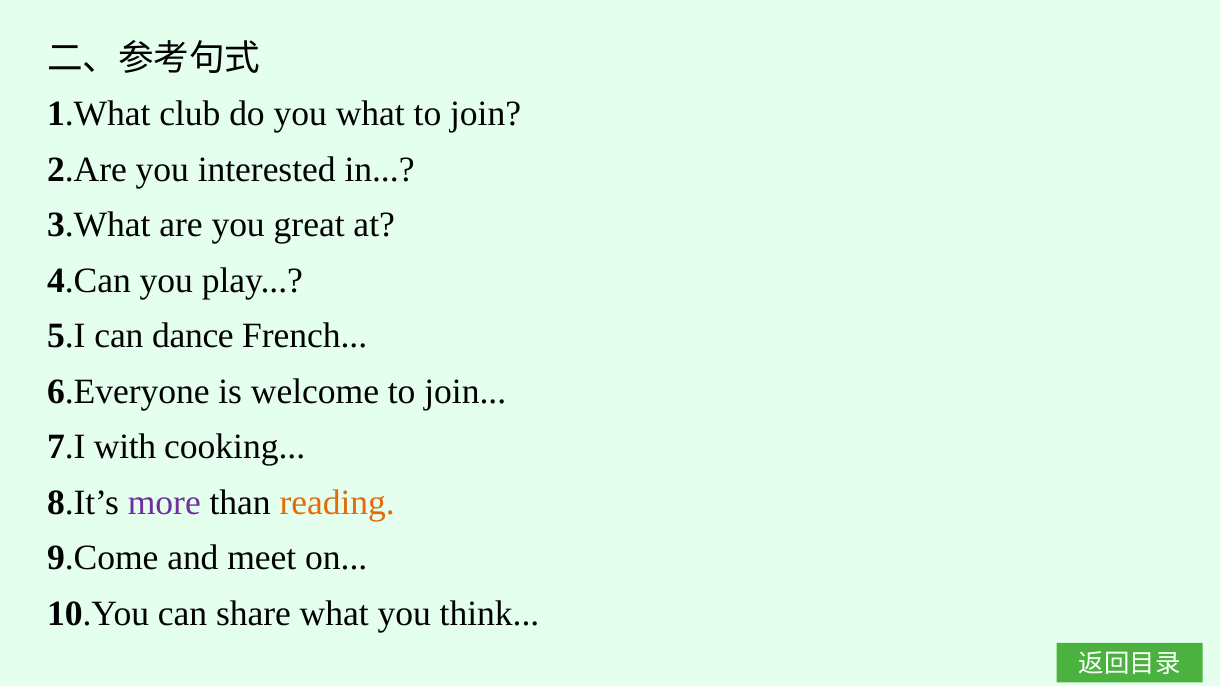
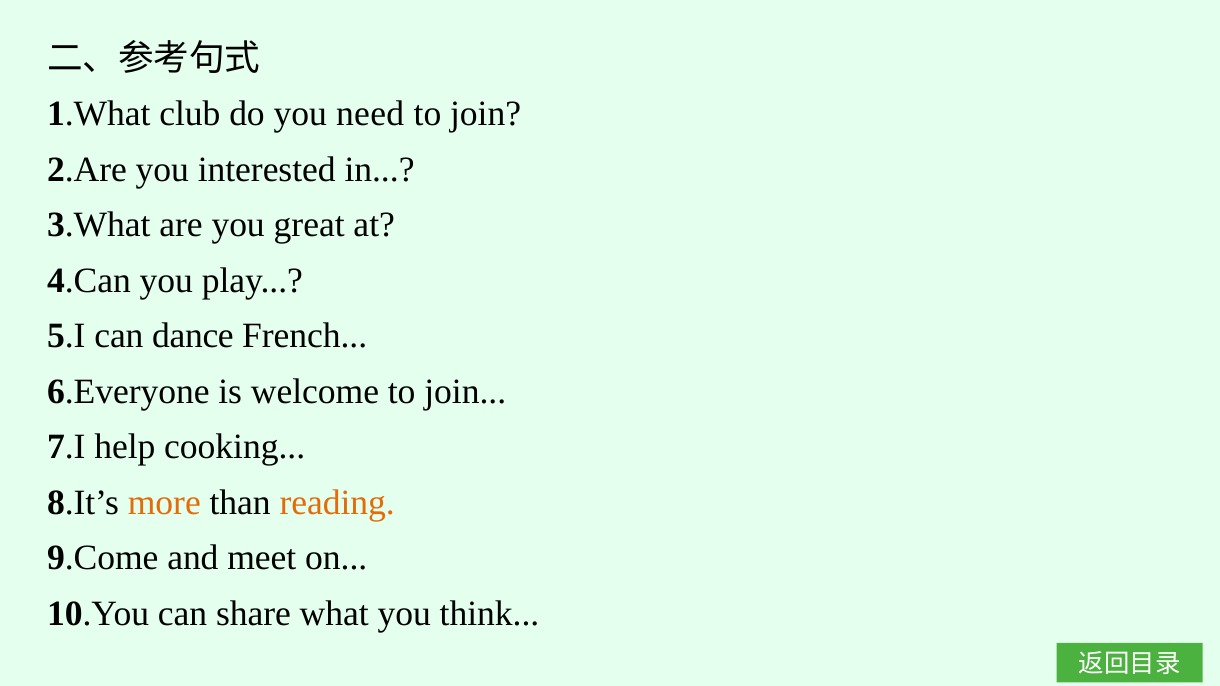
you what: what -> need (370, 114)
with: with -> help (125, 447)
more colour: purple -> orange (164, 503)
